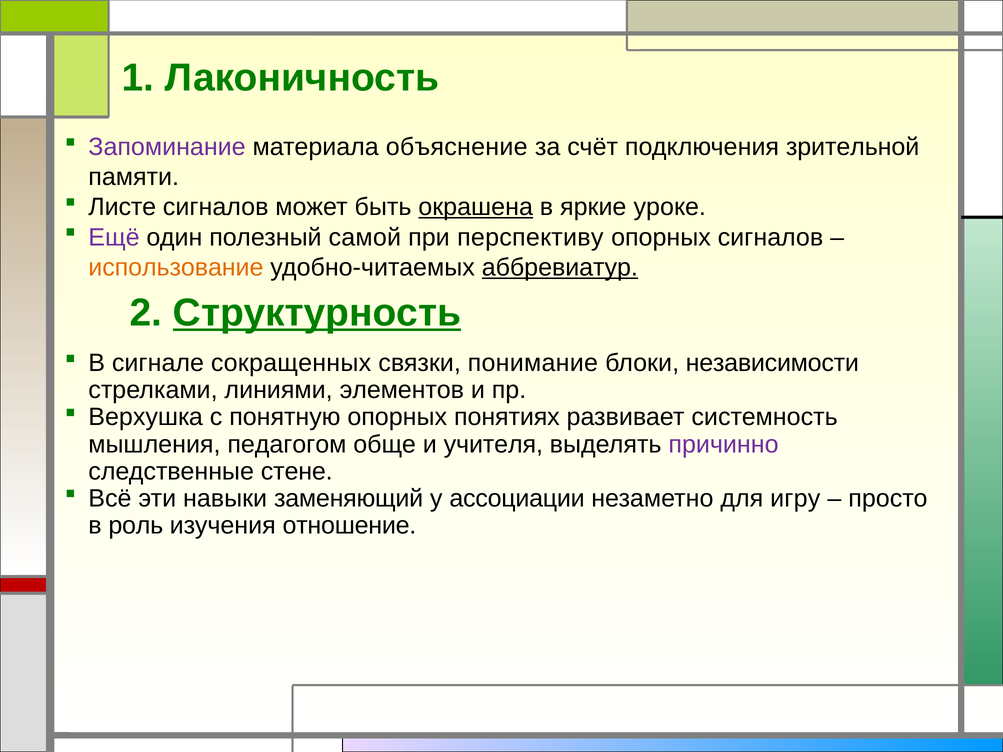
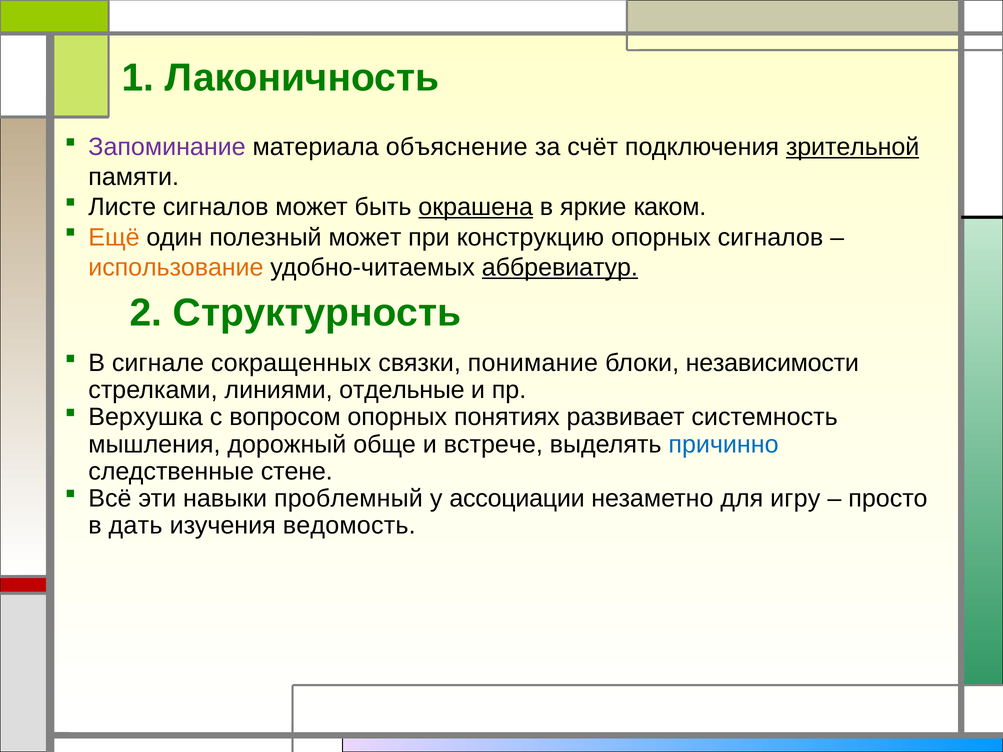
зрительной underline: none -> present (853, 147)
уроке: уроке -> каком (670, 207)
Ещё colour: purple -> orange (114, 237)
полезный самой: самой -> может (365, 237)
перспективу: перспективу -> конструкцию (530, 237)
Структурность underline: present -> none (317, 313)
элементов: элементов -> отдельные (402, 390)
понятную: понятную -> вопросом (285, 417)
педагогом: педагогом -> дорожный (287, 444)
учителя: учителя -> встрече (493, 444)
причинно colour: purple -> blue (724, 444)
заменяющий: заменяющий -> проблемный (348, 499)
роль: роль -> дать (136, 526)
отношение: отношение -> ведомость (349, 526)
